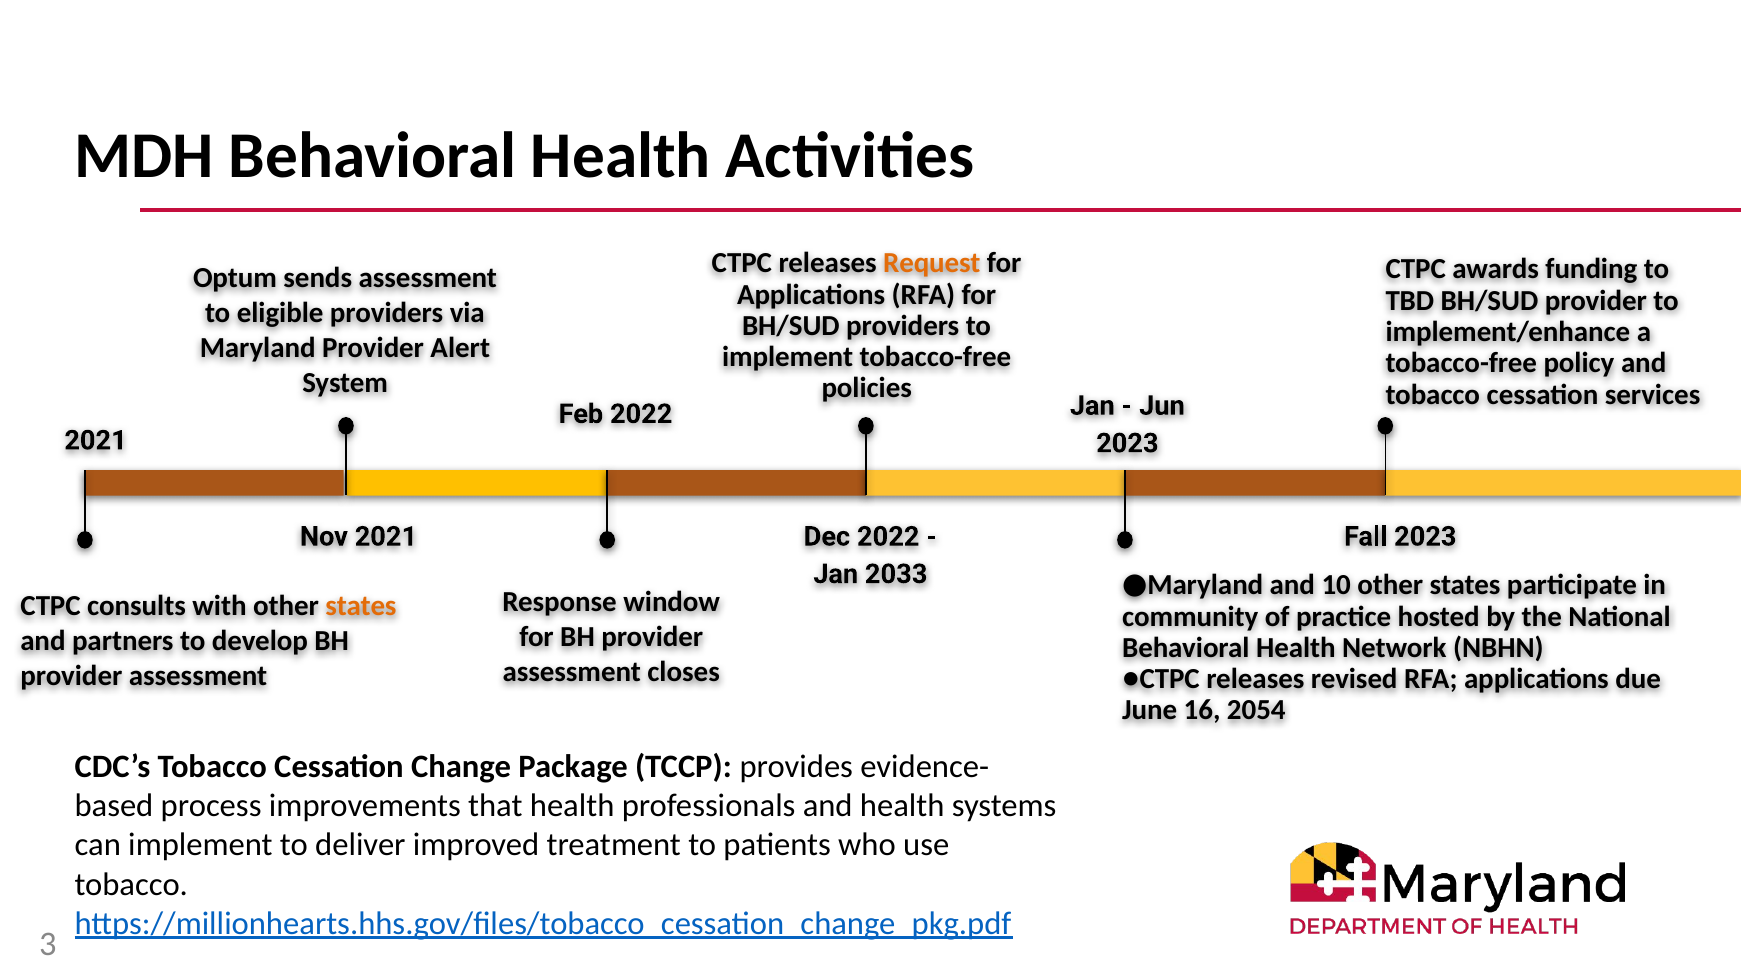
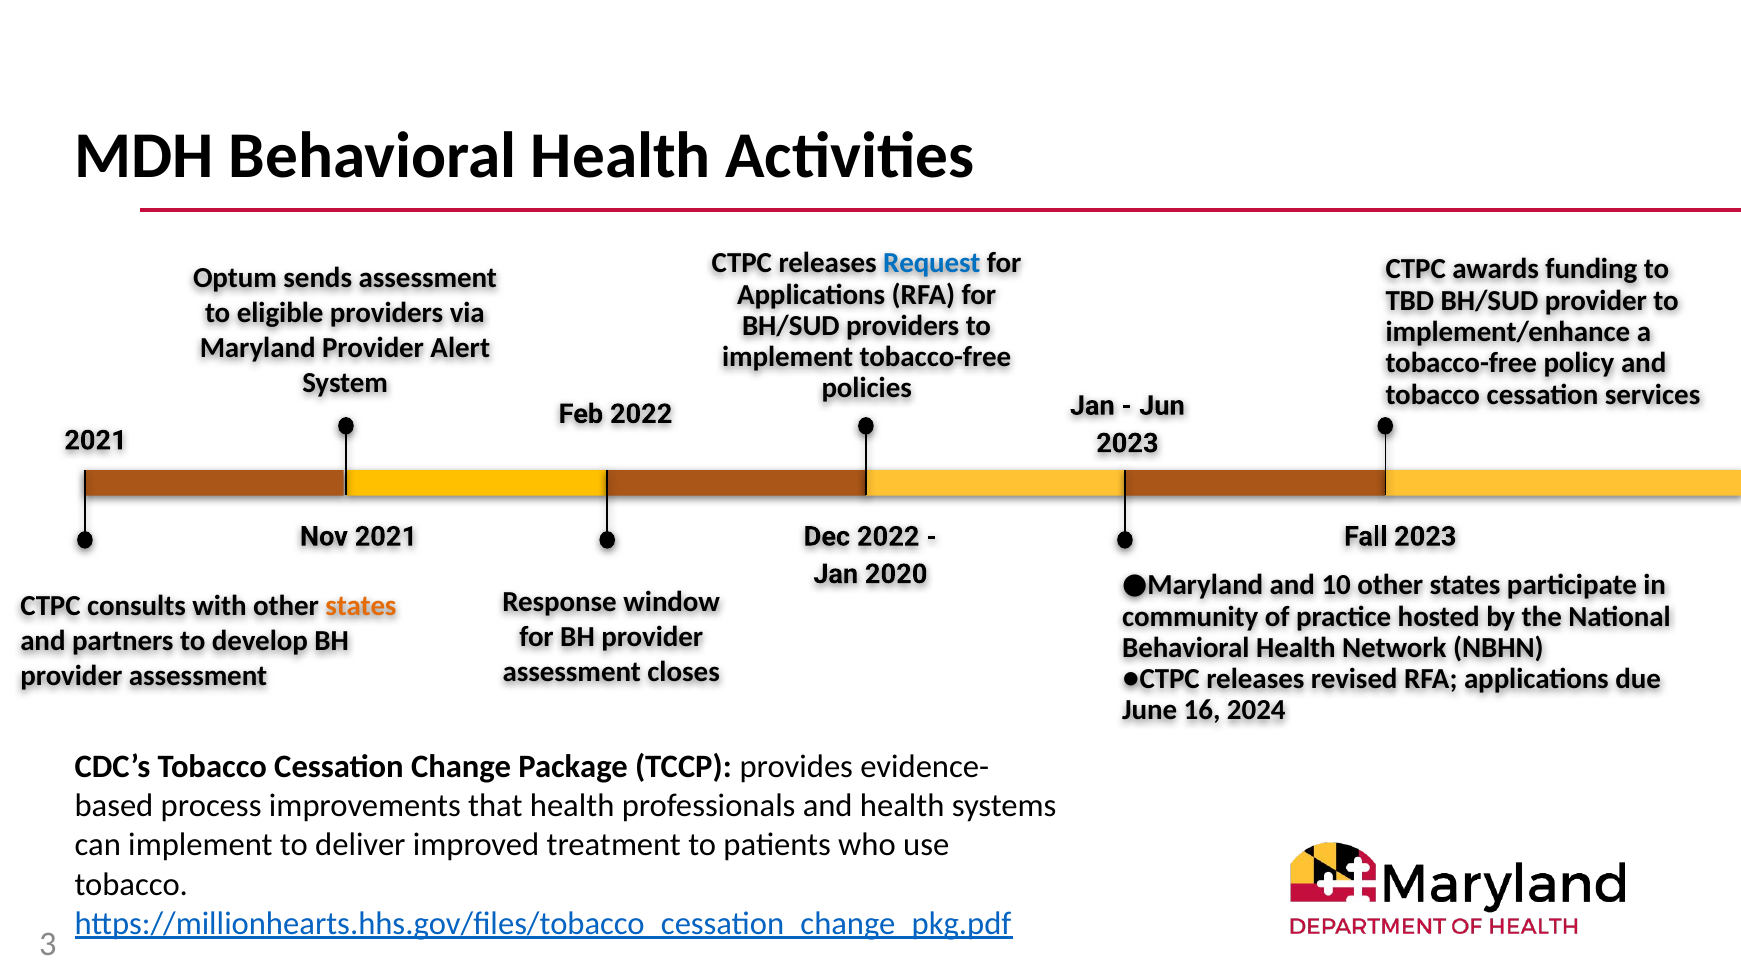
Request colour: orange -> blue (932, 263)
2033: 2033 -> 2020 (896, 574)
2054: 2054 -> 2024 (1256, 711)
